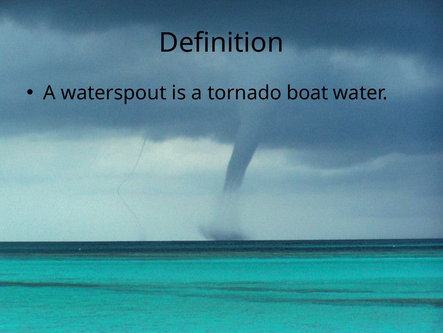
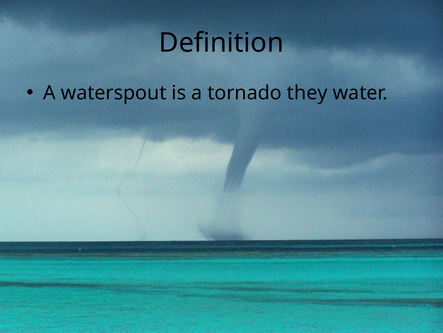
boat: boat -> they (307, 93)
